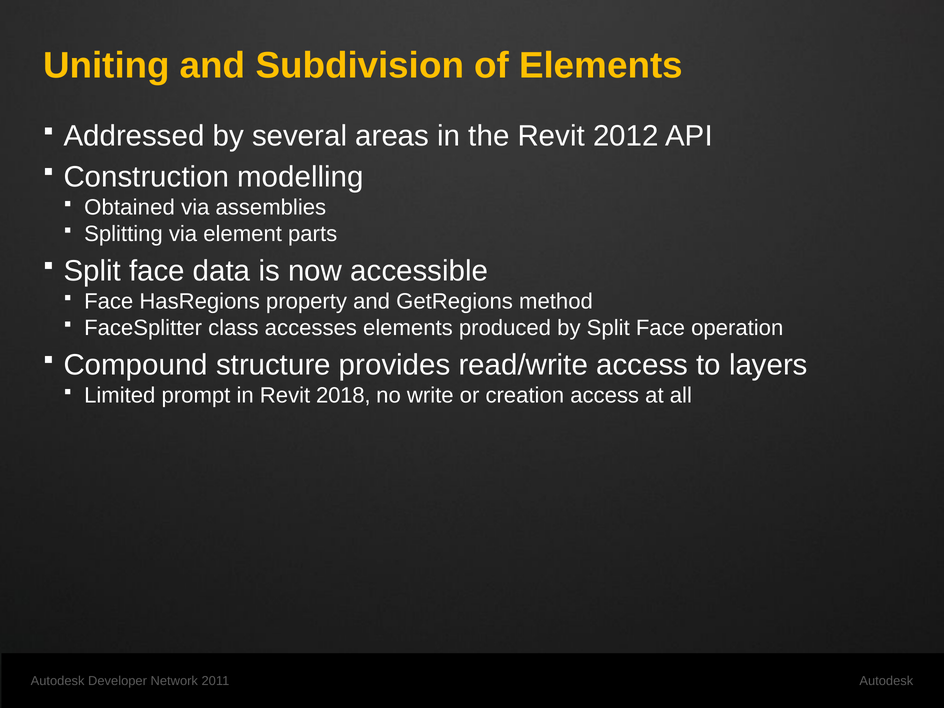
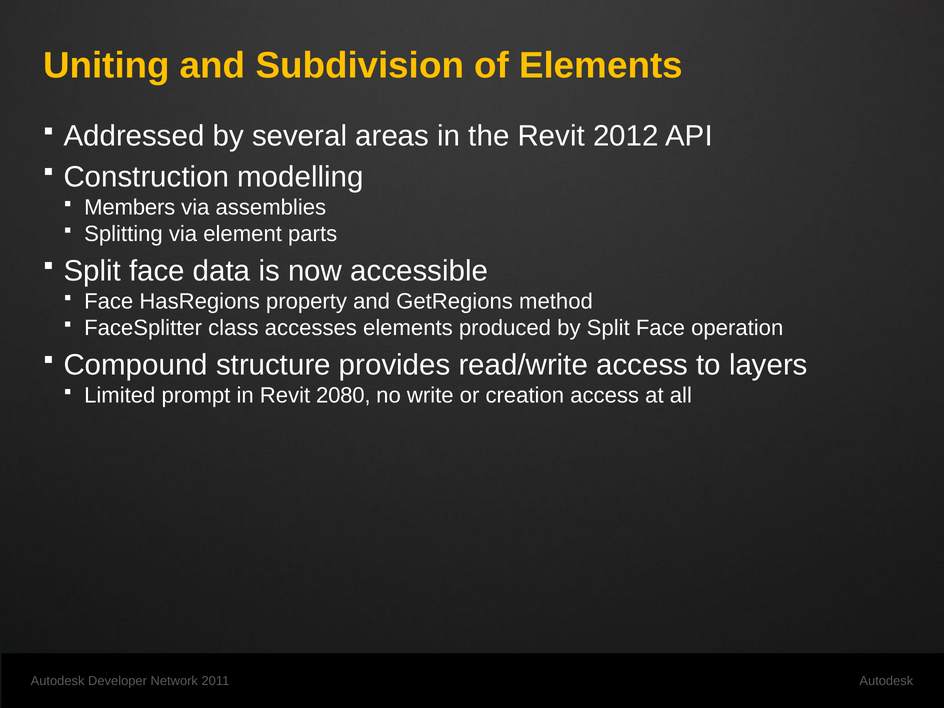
Obtained: Obtained -> Members (130, 207)
2018: 2018 -> 2080 (343, 395)
